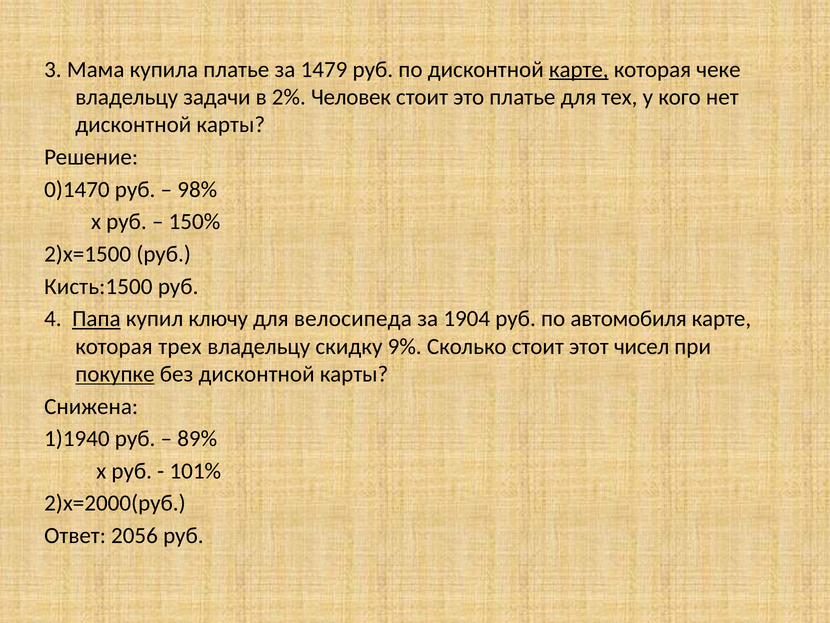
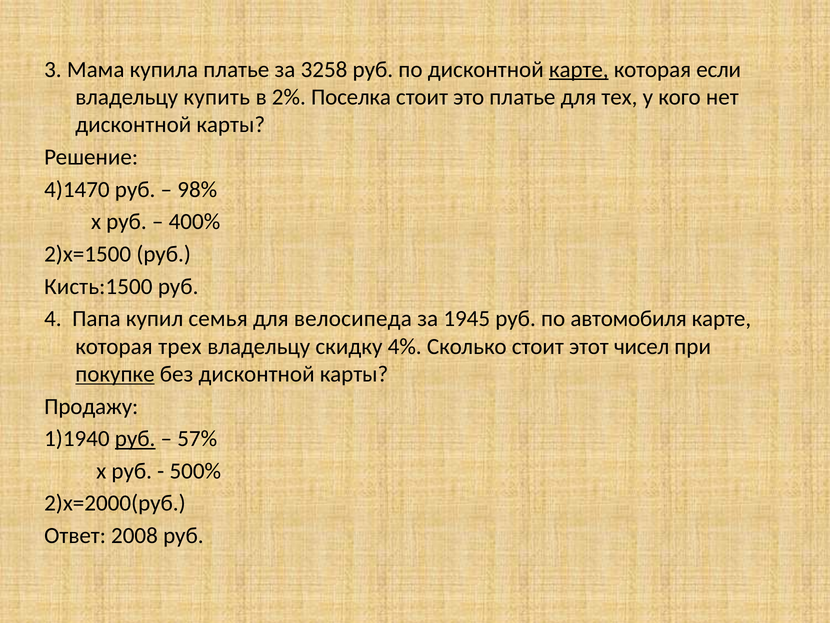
1479: 1479 -> 3258 (324, 69)
чеке: чеке -> если (719, 69)
задачи: задачи -> купить (217, 97)
Человек: Человек -> Поселка (351, 97)
0)1470: 0)1470 -> 4)1470 (77, 189)
150%: 150% -> 400% (194, 222)
Папа underline: present -> none (96, 318)
ключу: ключу -> семья (218, 318)
1904: 1904 -> 1945 (467, 318)
9%: 9% -> 4% (405, 346)
Снижена: Снижена -> Продажу (91, 406)
руб underline: none -> present (135, 438)
89%: 89% -> 57% (197, 438)
101%: 101% -> 500% (195, 471)
2056: 2056 -> 2008 (134, 535)
